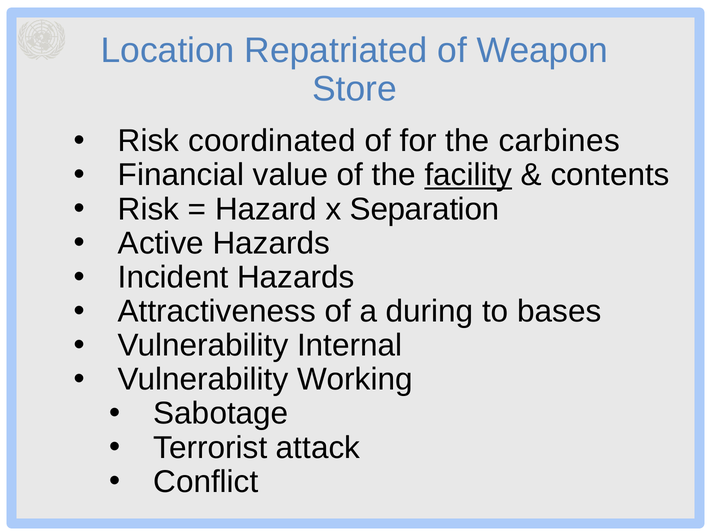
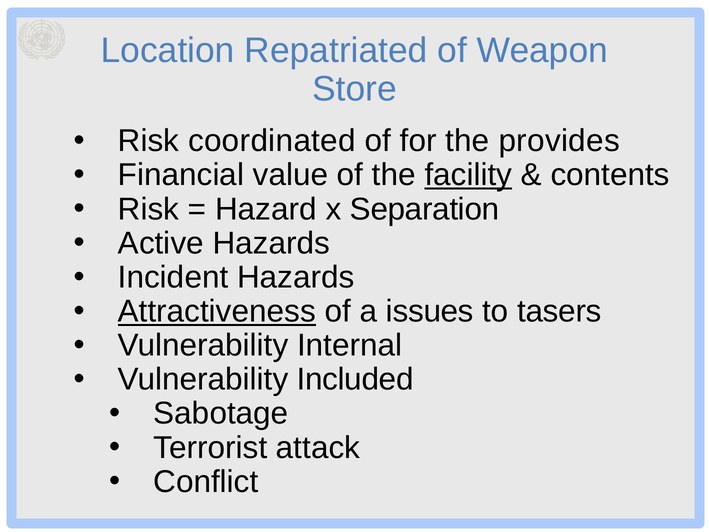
carbines: carbines -> provides (559, 141)
Attractiveness underline: none -> present (217, 311)
during: during -> issues (430, 311)
bases: bases -> tasers (559, 311)
Working: Working -> Included (355, 379)
